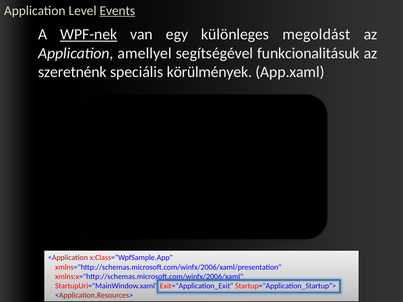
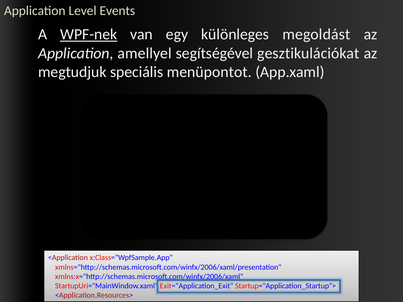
Events underline: present -> none (117, 11)
funkcionalitásuk: funkcionalitásuk -> gesztikulációkat (308, 53)
szeretnénk: szeretnénk -> megtudjuk (72, 72)
körülmények: körülmények -> menüpontot (209, 72)
